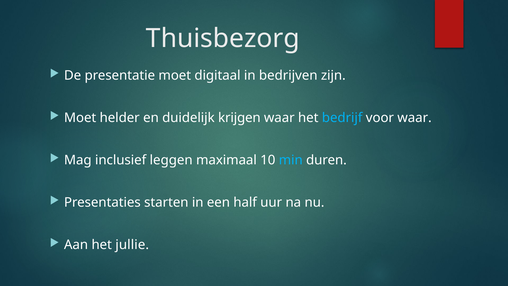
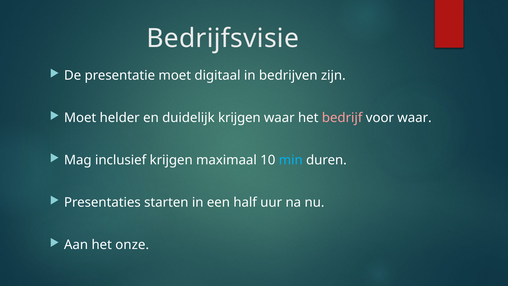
Thuisbezorg: Thuisbezorg -> Bedrijfsvisie (223, 39)
bedrijf colour: light blue -> pink (342, 118)
inclusief leggen: leggen -> krijgen (171, 160)
jullie: jullie -> onze (132, 245)
